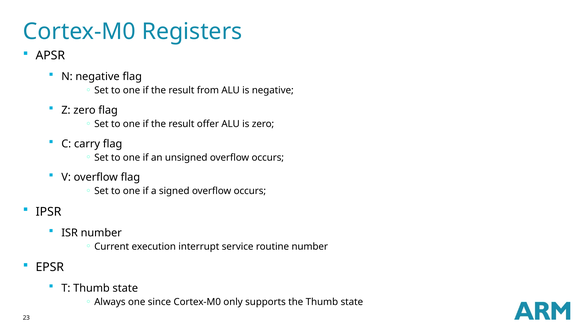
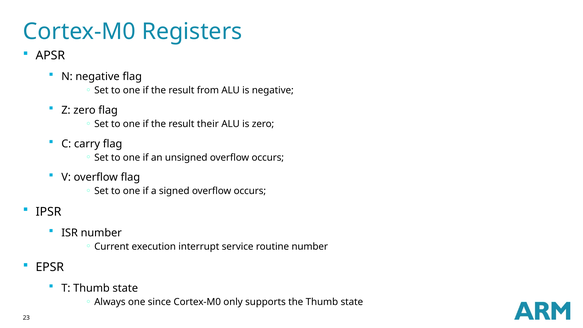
offer: offer -> their (208, 124)
